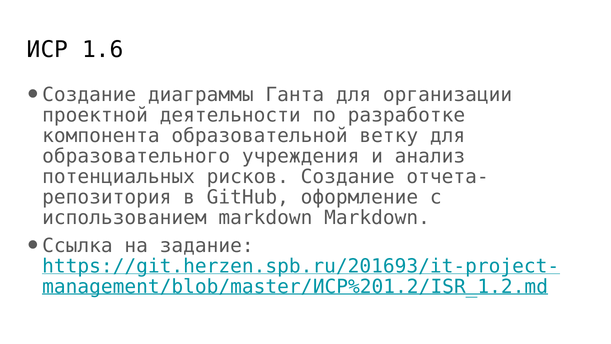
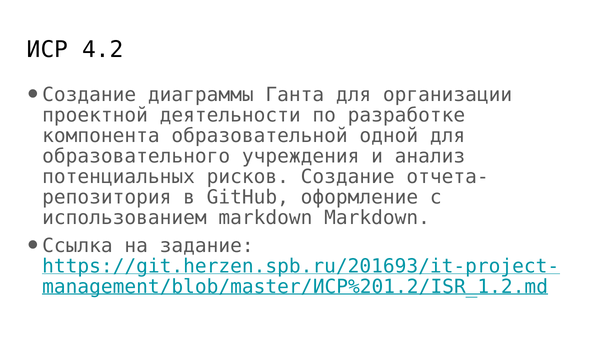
1.6: 1.6 -> 4.2 (103, 50)
ветку: ветку -> одной (389, 136)
